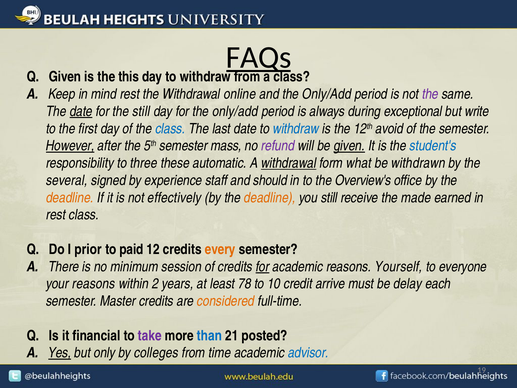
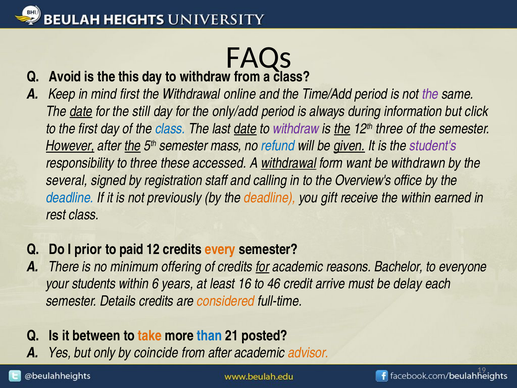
FAQs underline: present -> none (259, 57)
Q Given: Given -> Avoid (65, 77)
mind rest: rest -> first (130, 94)
and the Only/Add: Only/Add -> Time/Add (327, 94)
exceptional: exceptional -> information (413, 111)
write: write -> click (477, 111)
date underline: none -> present (245, 129)
withdraw colour: blue -> purple (296, 129)
the underline: none -> present (342, 129)
12th avoid: avoid -> three (389, 129)
the underline: none -> present (133, 146)
refund colour: purple -> blue (278, 146)
student's colour: blue -> purple (433, 146)
automatic: automatic -> accessed (220, 163)
what: what -> want (359, 163)
experience: experience -> registration (173, 180)
should: should -> calling (270, 180)
deadline colour: orange -> blue (70, 198)
effectively: effectively -> previously (175, 198)
you still: still -> gift (329, 198)
the made: made -> within (416, 198)
session: session -> offering (182, 266)
Yourself: Yourself -> Bachelor (399, 266)
your reasons: reasons -> students (94, 284)
2: 2 -> 6 (155, 284)
78: 78 -> 16 (245, 284)
10: 10 -> 46 (274, 284)
Master: Master -> Details (118, 301)
financial: financial -> between (96, 335)
take colour: purple -> orange (150, 335)
Yes underline: present -> none (60, 353)
colleges: colleges -> coincide (156, 353)
from time: time -> after (220, 353)
advisor colour: blue -> orange (309, 353)
